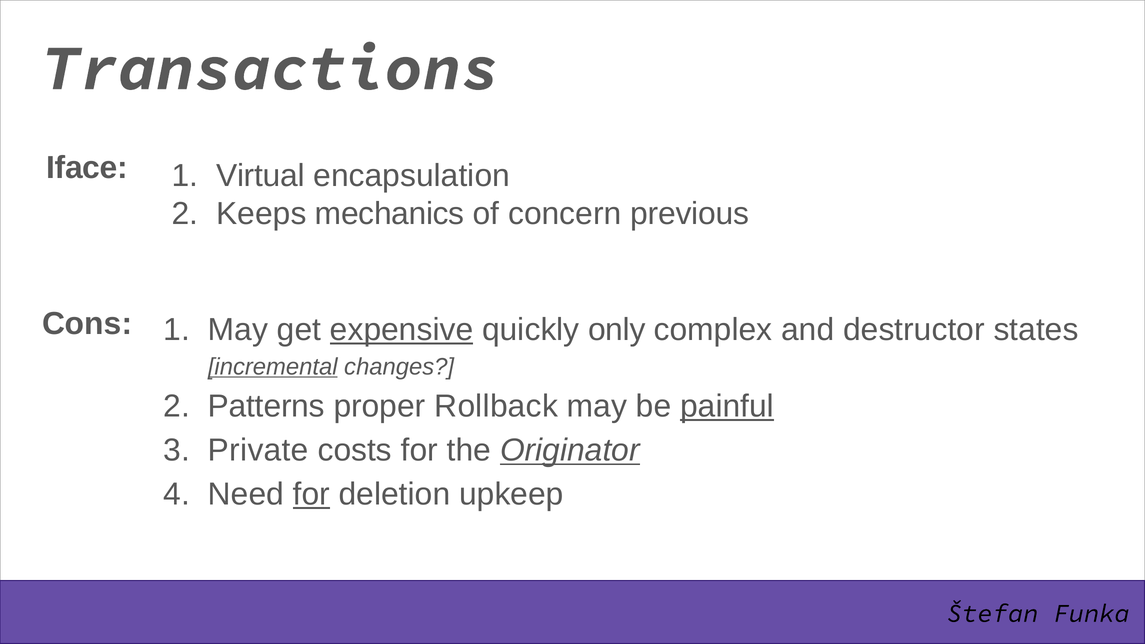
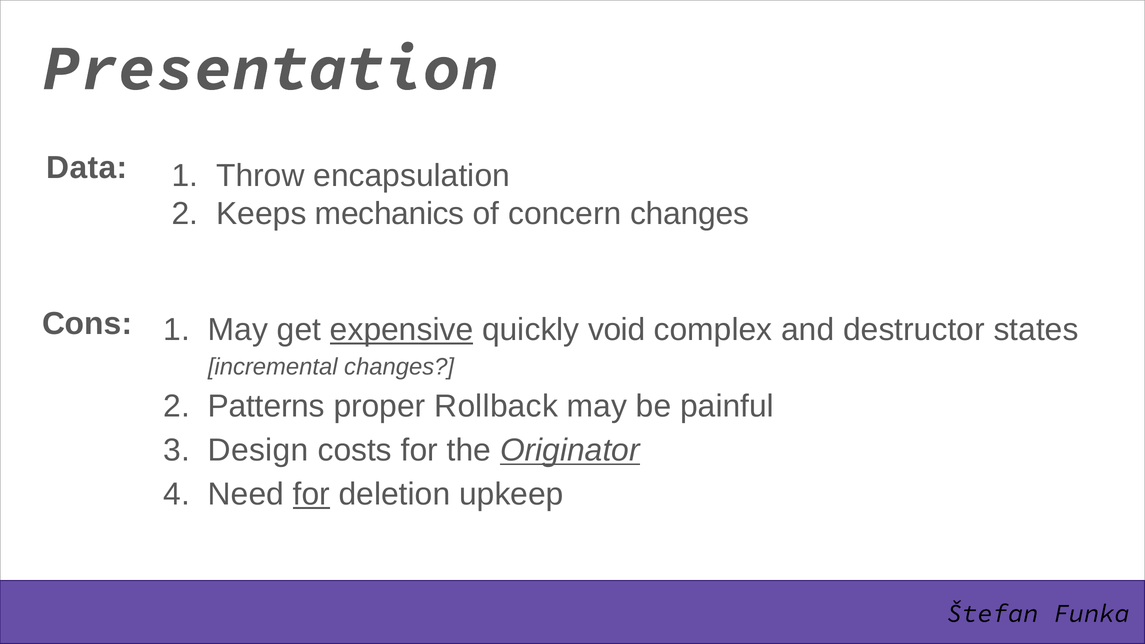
Transactions: Transactions -> Presentation (271, 68)
Iface: Iface -> Data (87, 168)
Virtual: Virtual -> Throw (260, 176)
concern previous: previous -> changes (690, 214)
only: only -> void (617, 330)
incremental underline: present -> none (273, 367)
painful underline: present -> none (727, 406)
Private: Private -> Design (258, 450)
